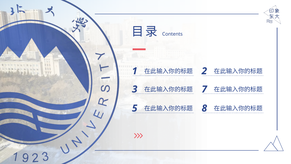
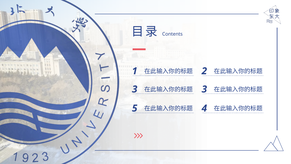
7: 7 -> 3 (204, 89)
8: 8 -> 4 (204, 108)
